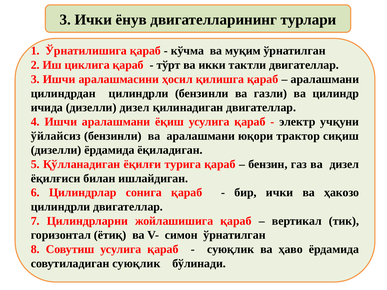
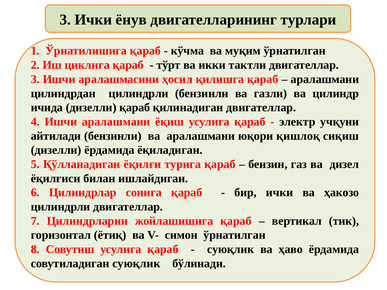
дизелли дизел: дизел -> қараб (135, 108)
ўйлайсиз: ўйлайсиз -> айтилади (56, 136)
трактор: трактор -> қишлоқ (298, 136)
